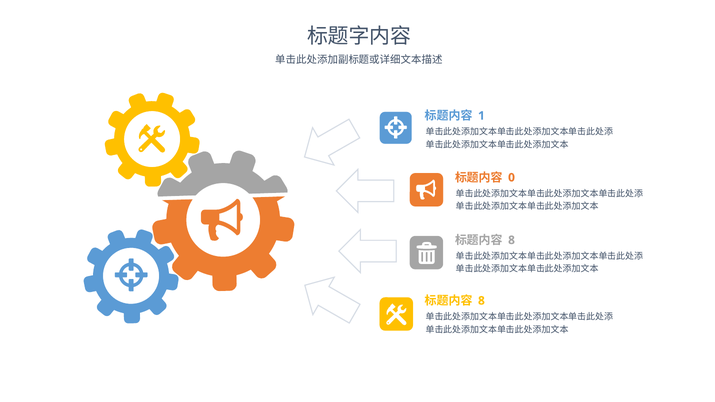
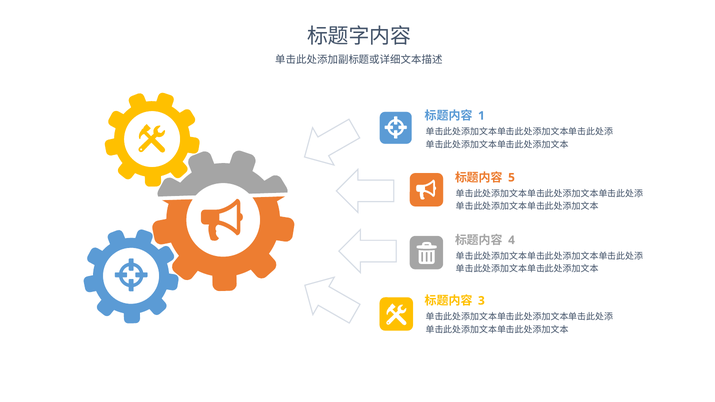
0: 0 -> 5 (512, 178)
8: 8 -> 4 (512, 240)
8: 8 -> 3 (481, 301)
